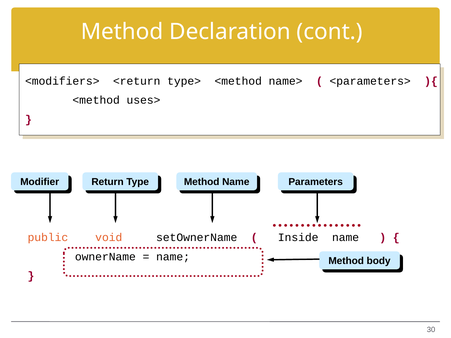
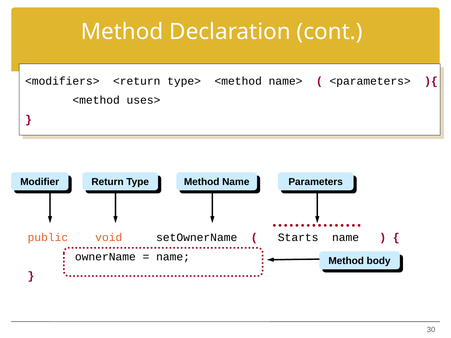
Inside: Inside -> Starts (298, 238)
